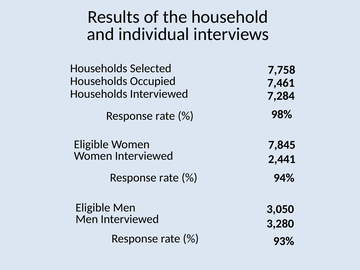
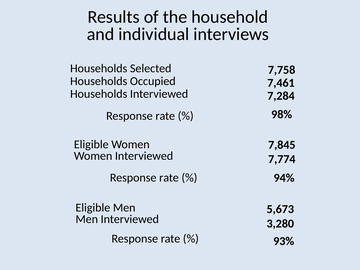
2,441: 2,441 -> 7,774 (282, 159)
3,050: 3,050 -> 5,673 (280, 209)
